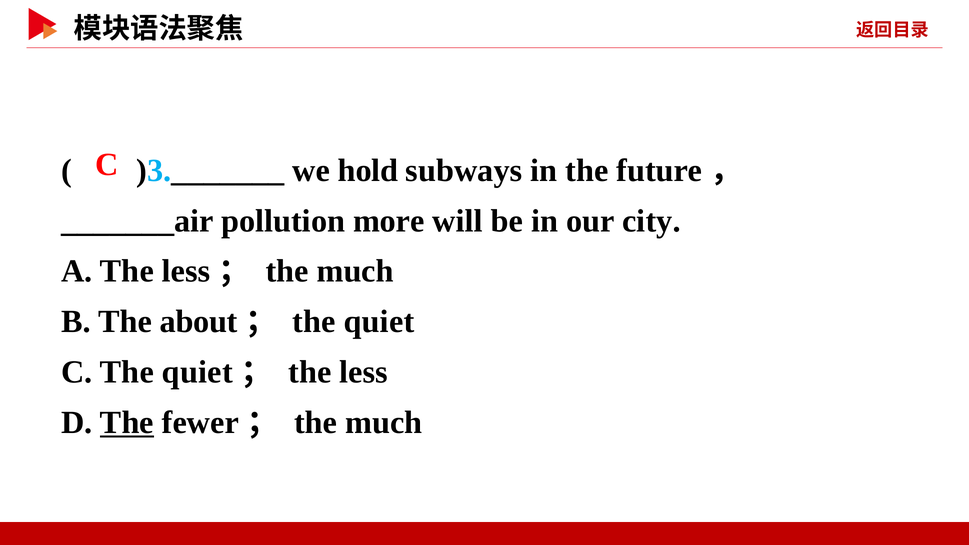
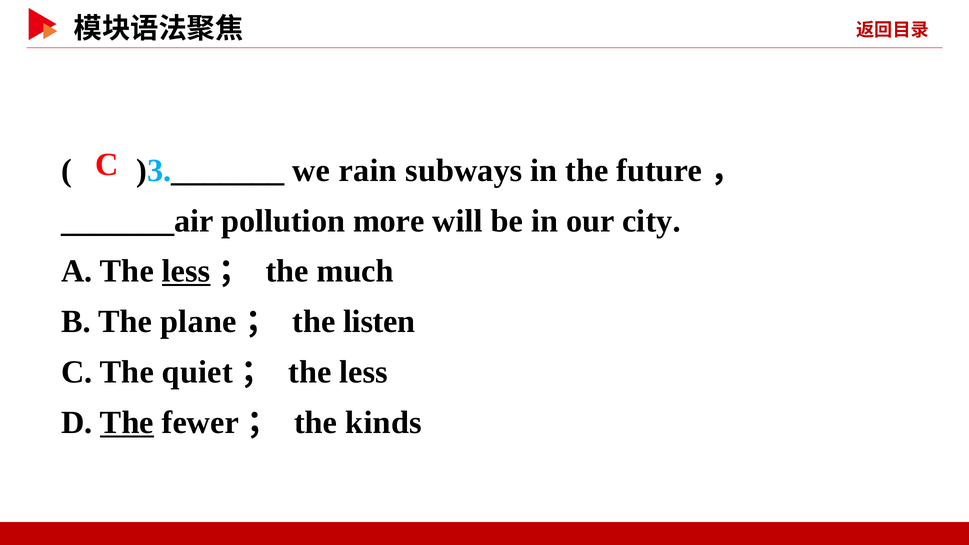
hold: hold -> rain (368, 171)
less underline: none -> present (186, 271)
about: about -> plane (198, 322)
quiet: quiet -> listen (379, 322)
much: much -> kinds (384, 422)
